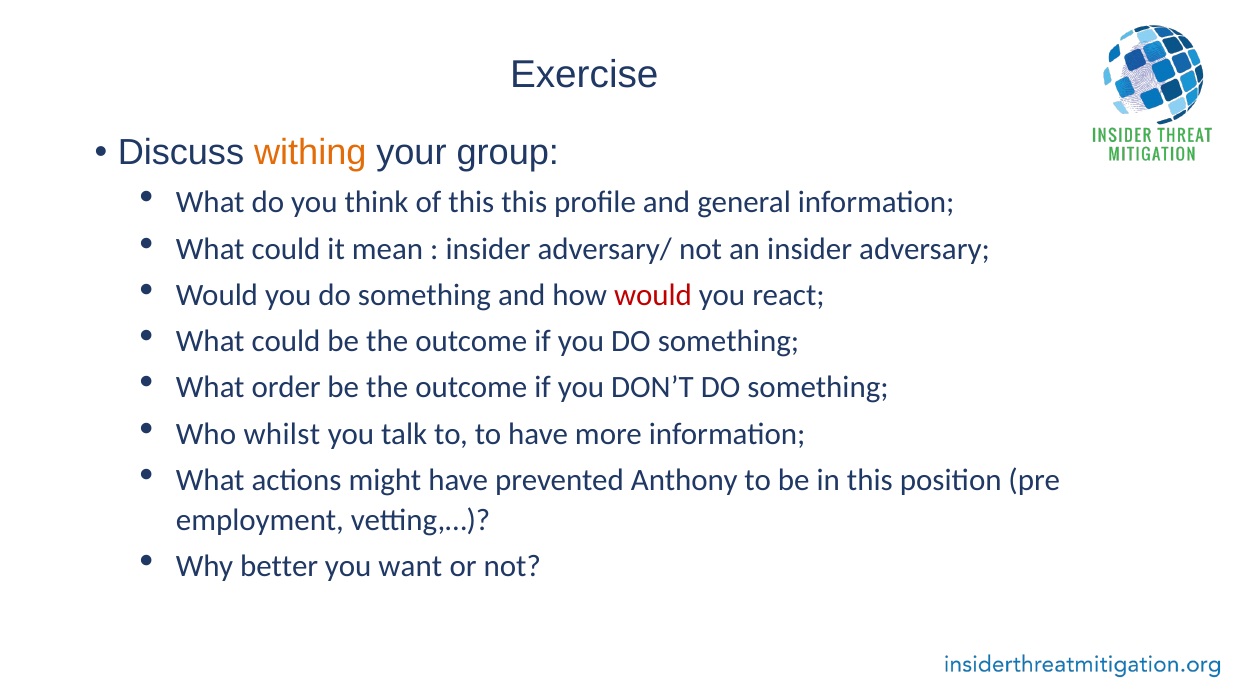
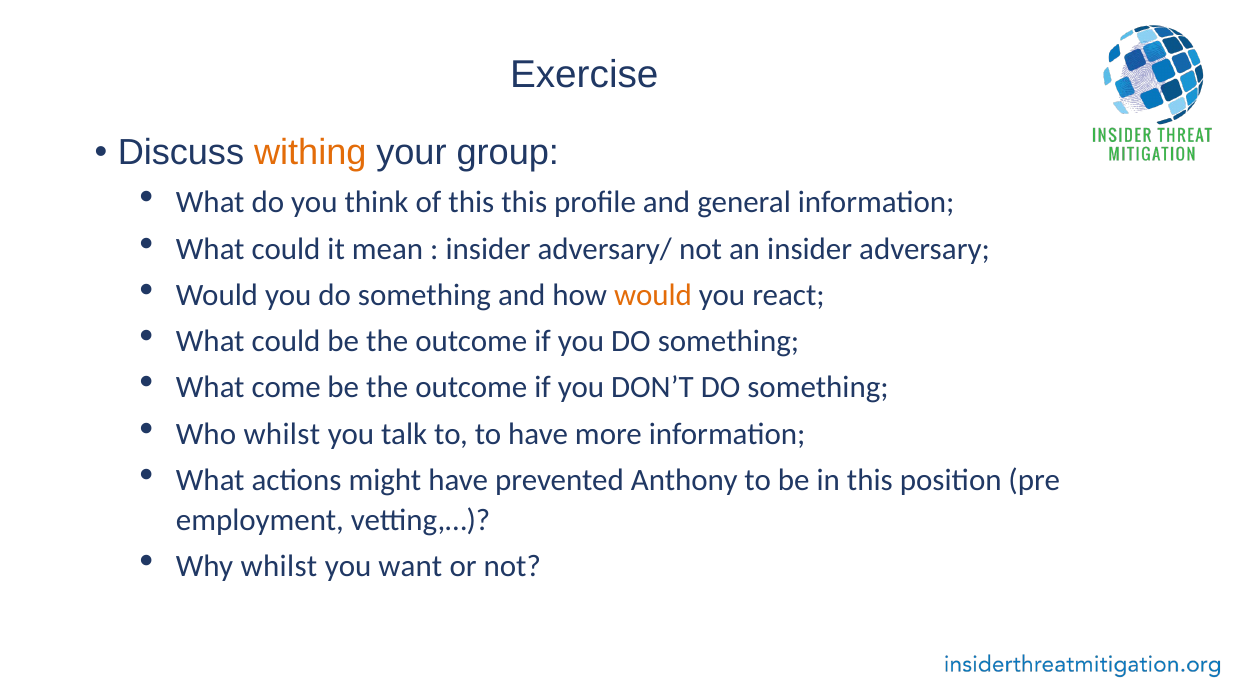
would colour: red -> orange (653, 295)
order: order -> come (286, 387)
Why better: better -> whilst (279, 566)
